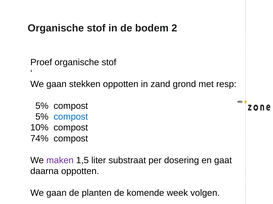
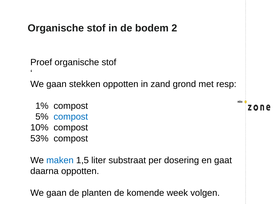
5%: 5% -> 1% (42, 106)
74%: 74% -> 53% (39, 139)
maken colour: purple -> blue (60, 161)
